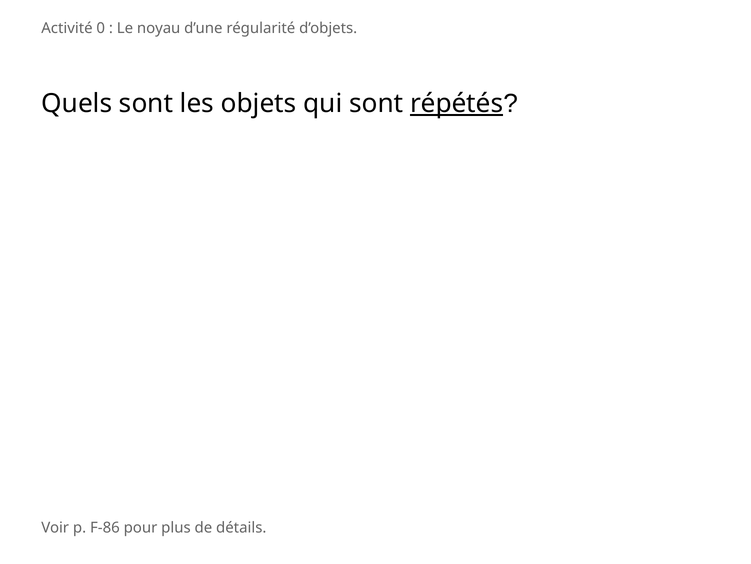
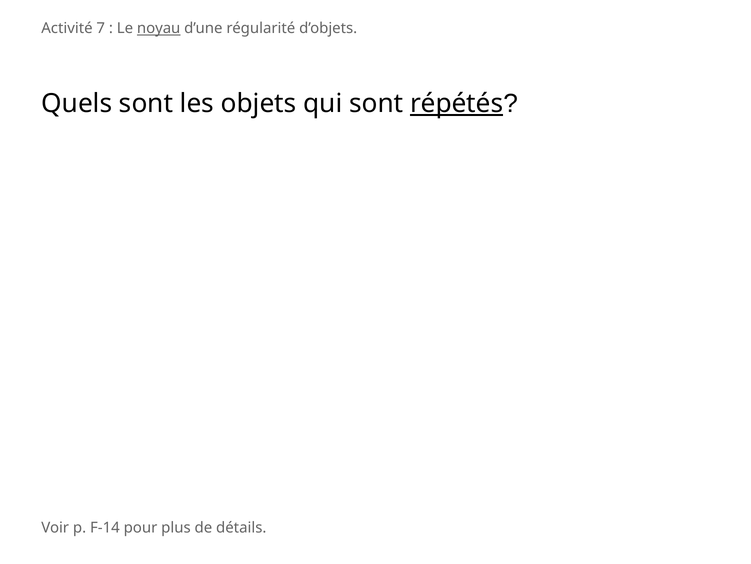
0: 0 -> 7 (101, 28)
noyau underline: none -> present (159, 28)
F-86: F-86 -> F-14 (105, 527)
